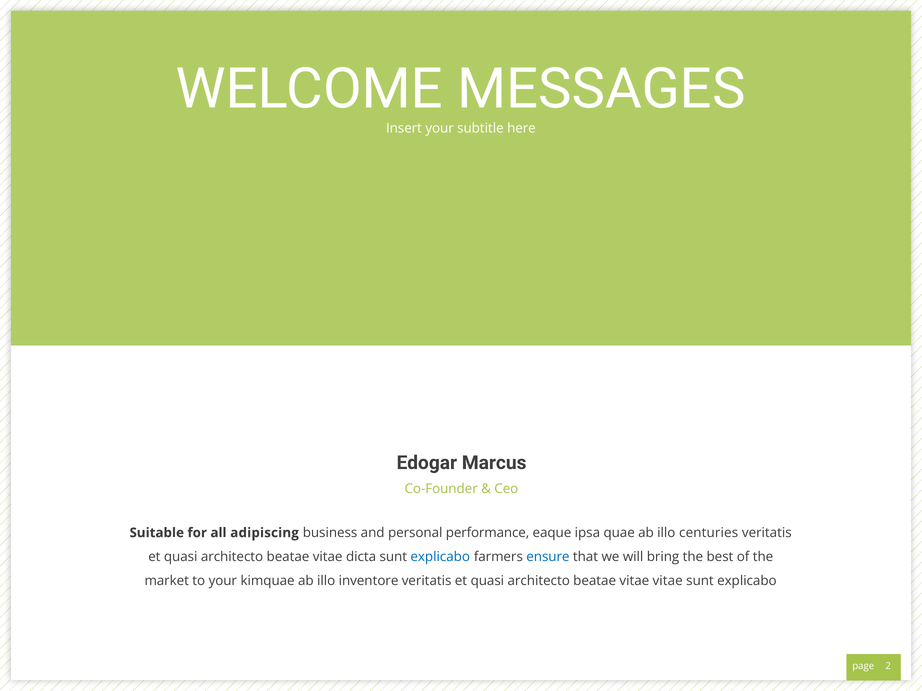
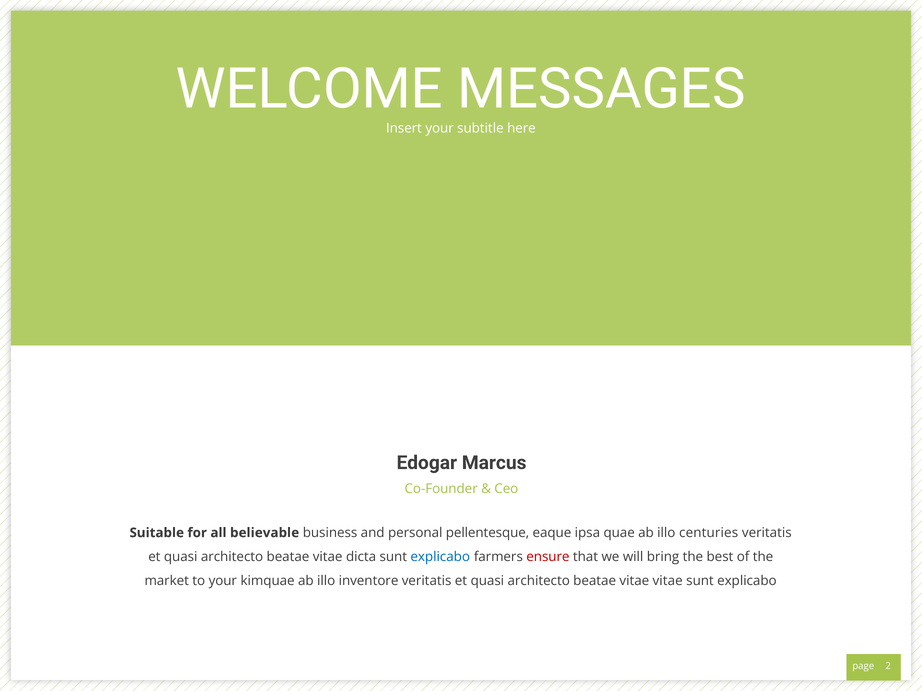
adipiscing: adipiscing -> believable (265, 533)
performance: performance -> pellentesque (488, 533)
ensure colour: blue -> red (548, 557)
